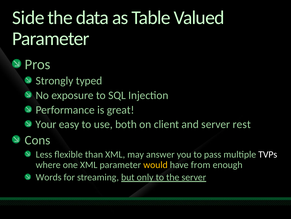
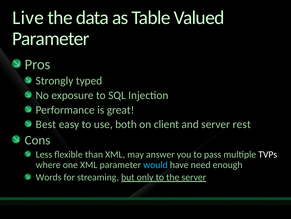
Side: Side -> Live (28, 18)
Your: Your -> Best (46, 124)
would colour: yellow -> light blue (155, 164)
from: from -> need (201, 164)
